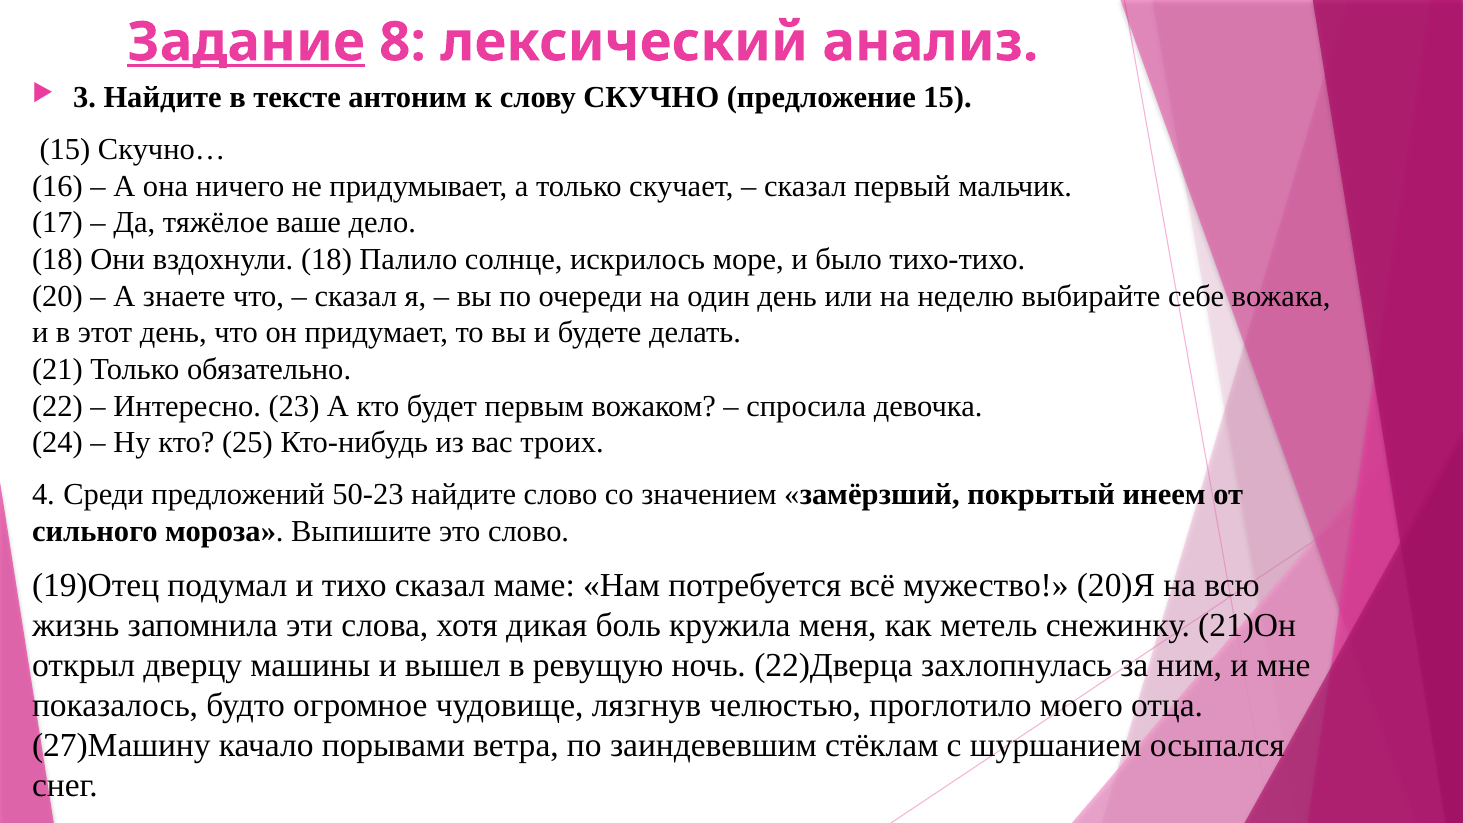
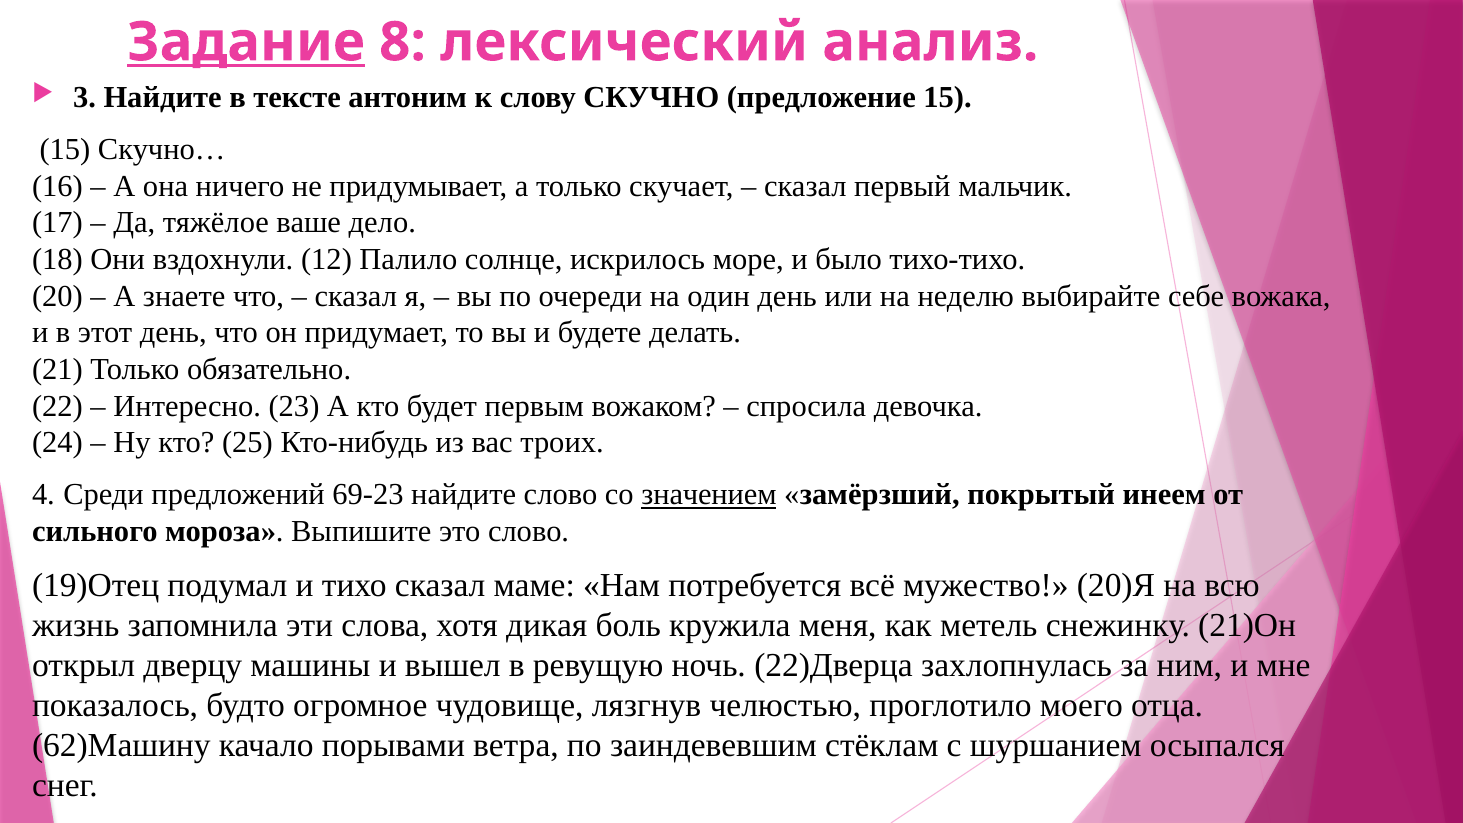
вздохнули 18: 18 -> 12 (326, 259)
50-23: 50-23 -> 69-23 (368, 495)
значением underline: none -> present (709, 495)
27)Машину: 27)Машину -> 62)Машину (121, 746)
